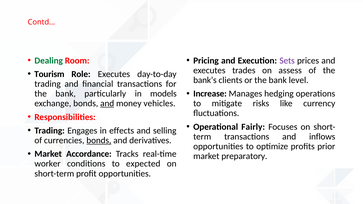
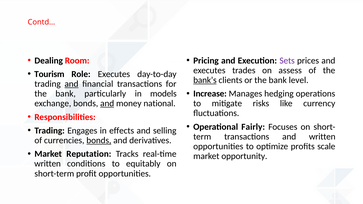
Dealing colour: green -> black (49, 61)
bank’s underline: none -> present (205, 80)
and underline: none -> present (71, 84)
vehicles: vehicles -> national (160, 104)
and inflows: inflows -> written (322, 137)
prior: prior -> scale (326, 147)
Accordance: Accordance -> Reputation (89, 154)
preparatory: preparatory -> opportunity (244, 156)
worker: worker -> written (48, 164)
expected: expected -> equitably (143, 164)
